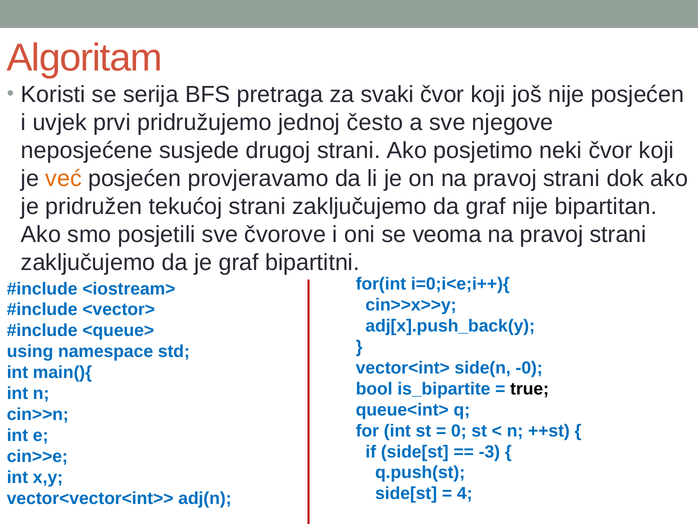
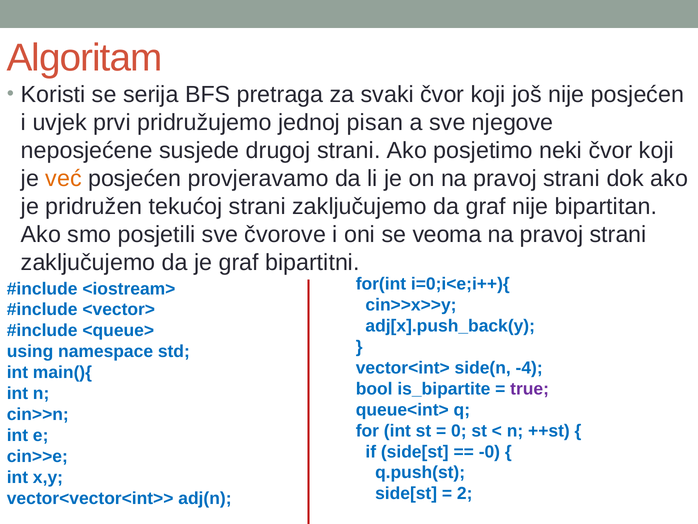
često: često -> pisan (375, 123)
-0: -0 -> -4 (529, 368)
true colour: black -> purple (530, 389)
-3: -3 -> -0 (489, 451)
4: 4 -> 2 (465, 493)
